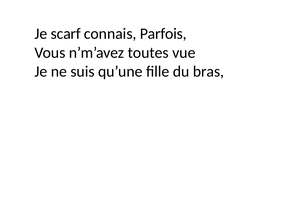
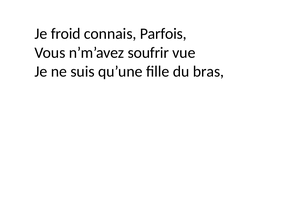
scarf: scarf -> froid (66, 34)
toutes: toutes -> soufrir (148, 52)
